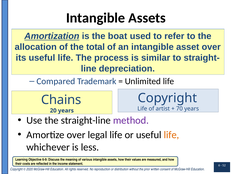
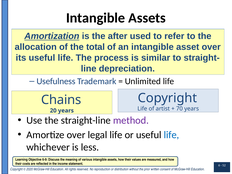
boat: boat -> after (118, 36)
Compared: Compared -> Usefulness (56, 81)
life colour: orange -> blue (172, 135)
